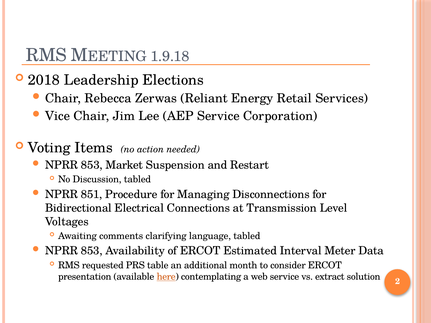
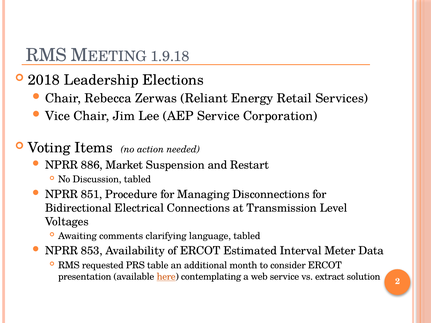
853: 853 -> 886 (92, 165)
